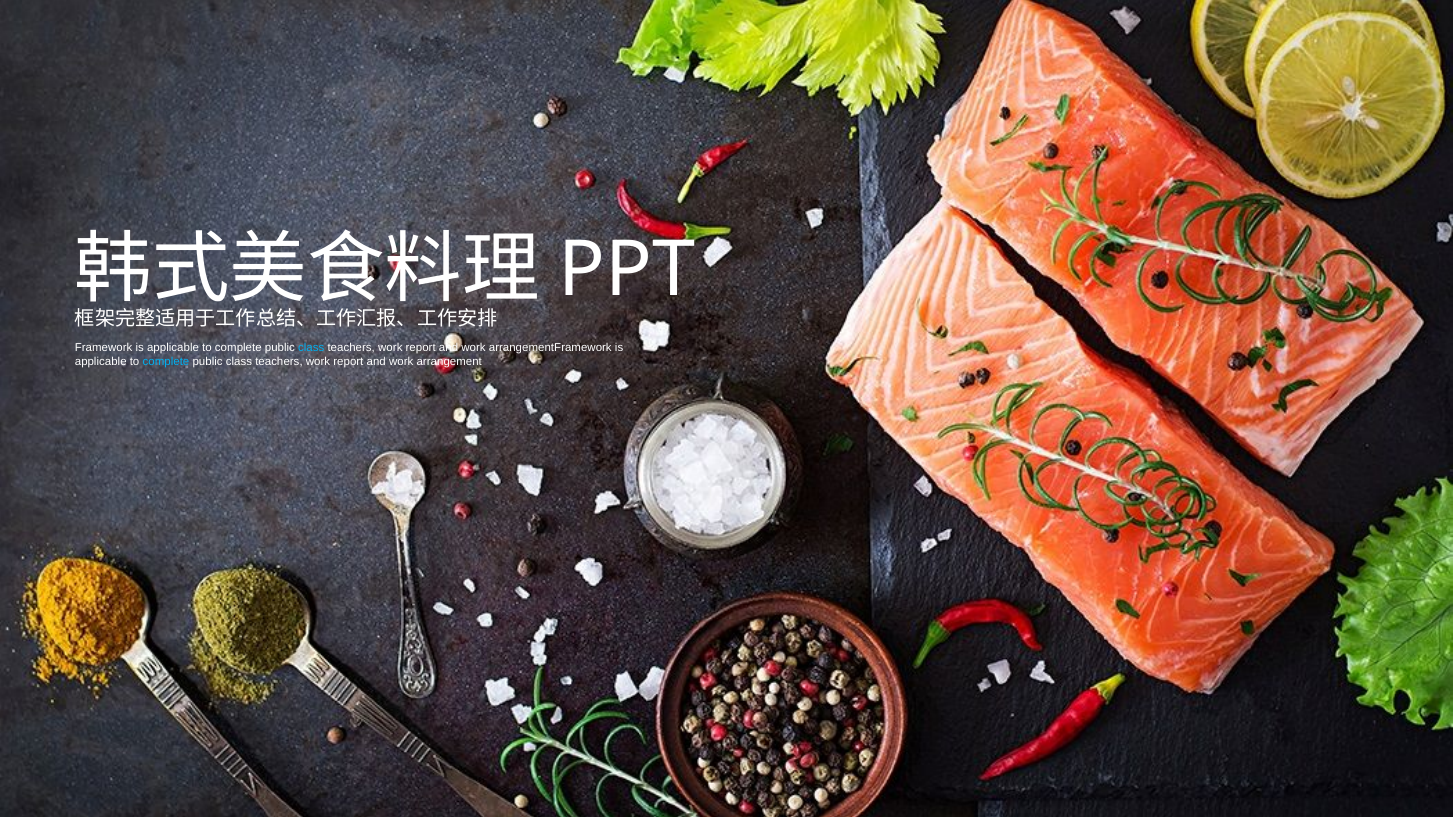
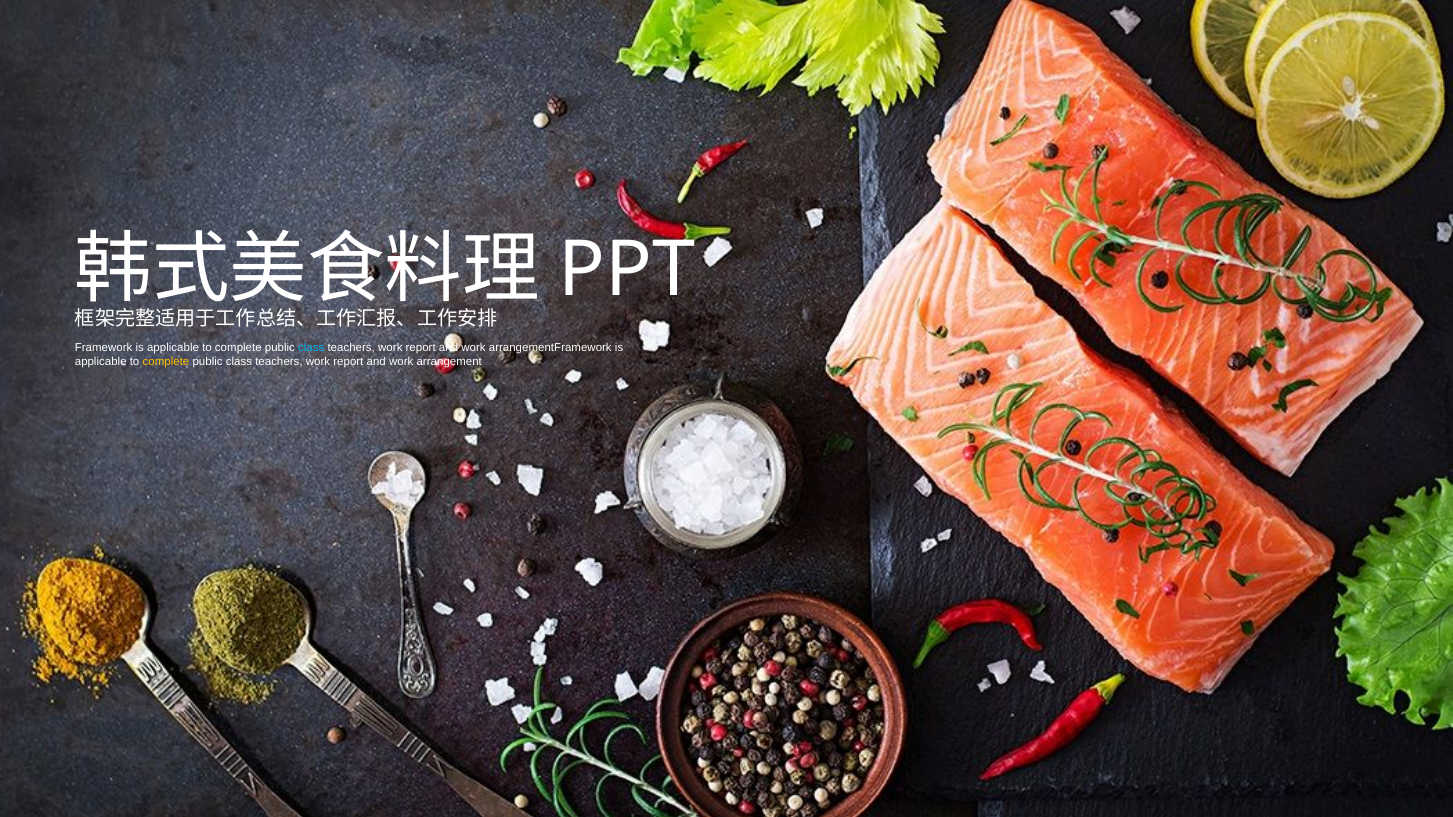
complete colour: light blue -> yellow (166, 362)
